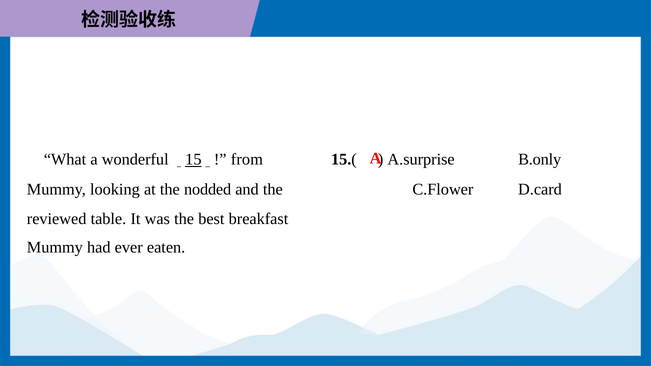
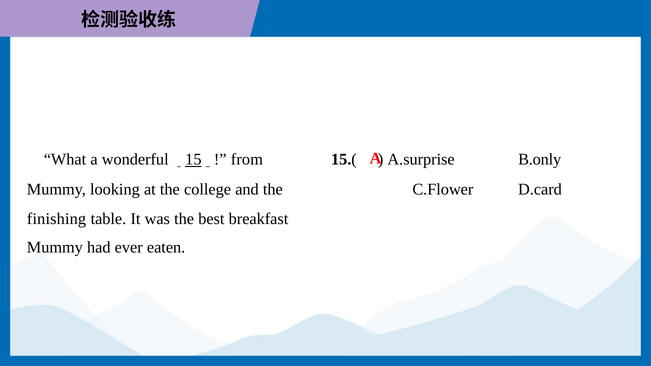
nodded: nodded -> college (208, 189)
reviewed: reviewed -> finishing (57, 219)
